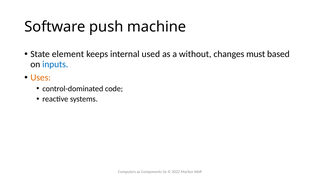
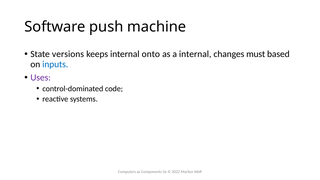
element: element -> versions (68, 54)
used: used -> onto (151, 54)
a without: without -> internal (195, 54)
Uses colour: orange -> purple (41, 78)
